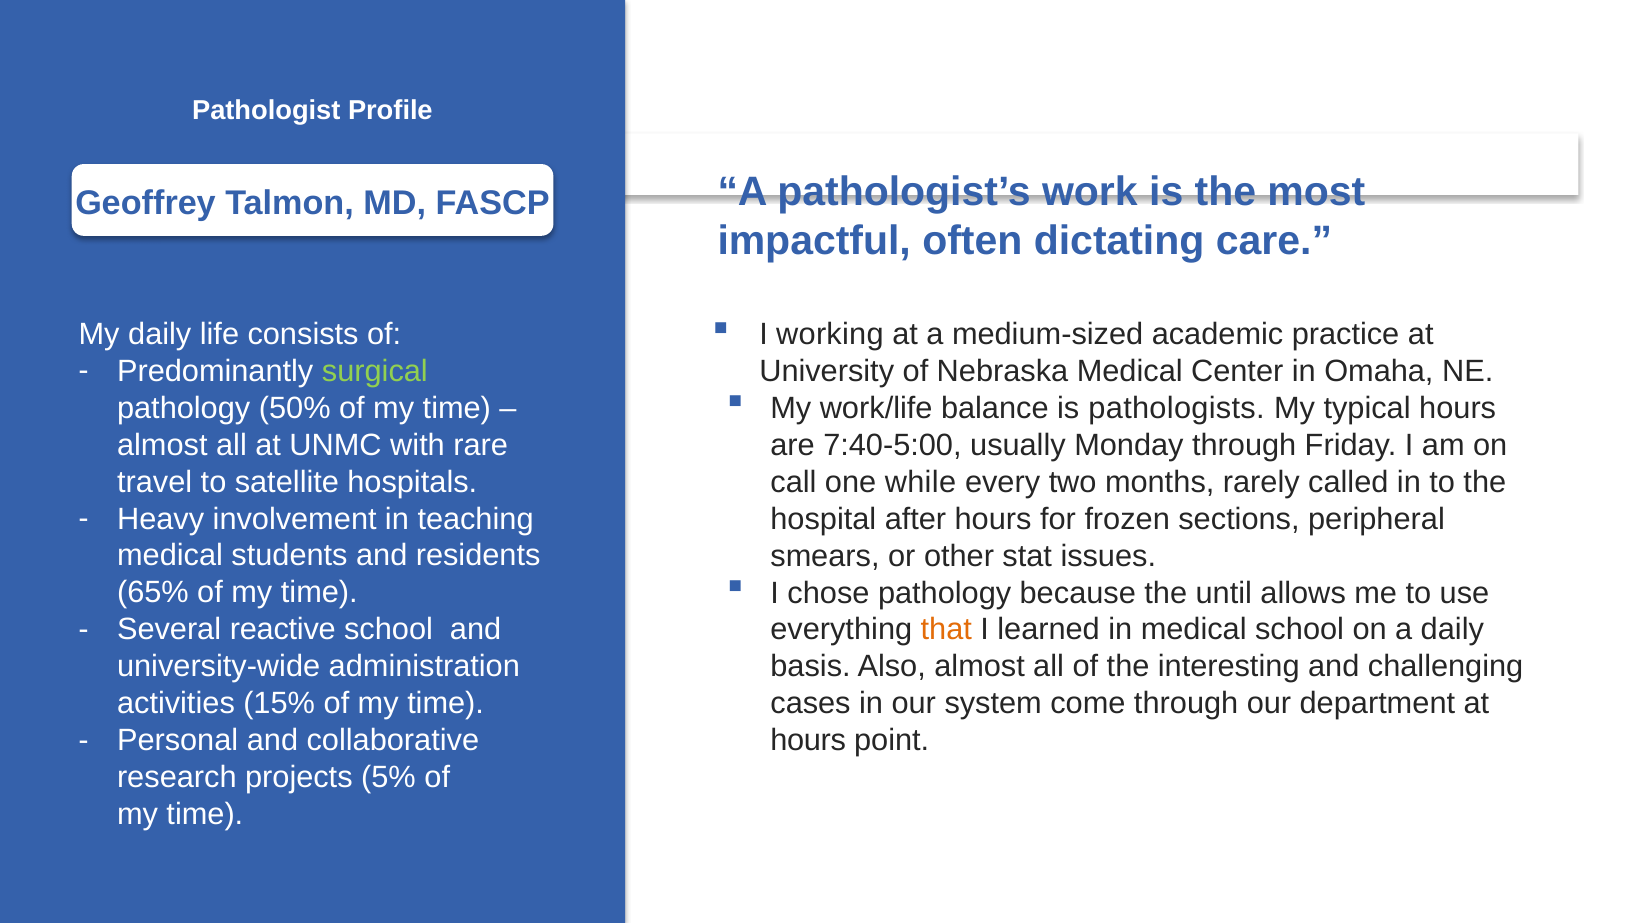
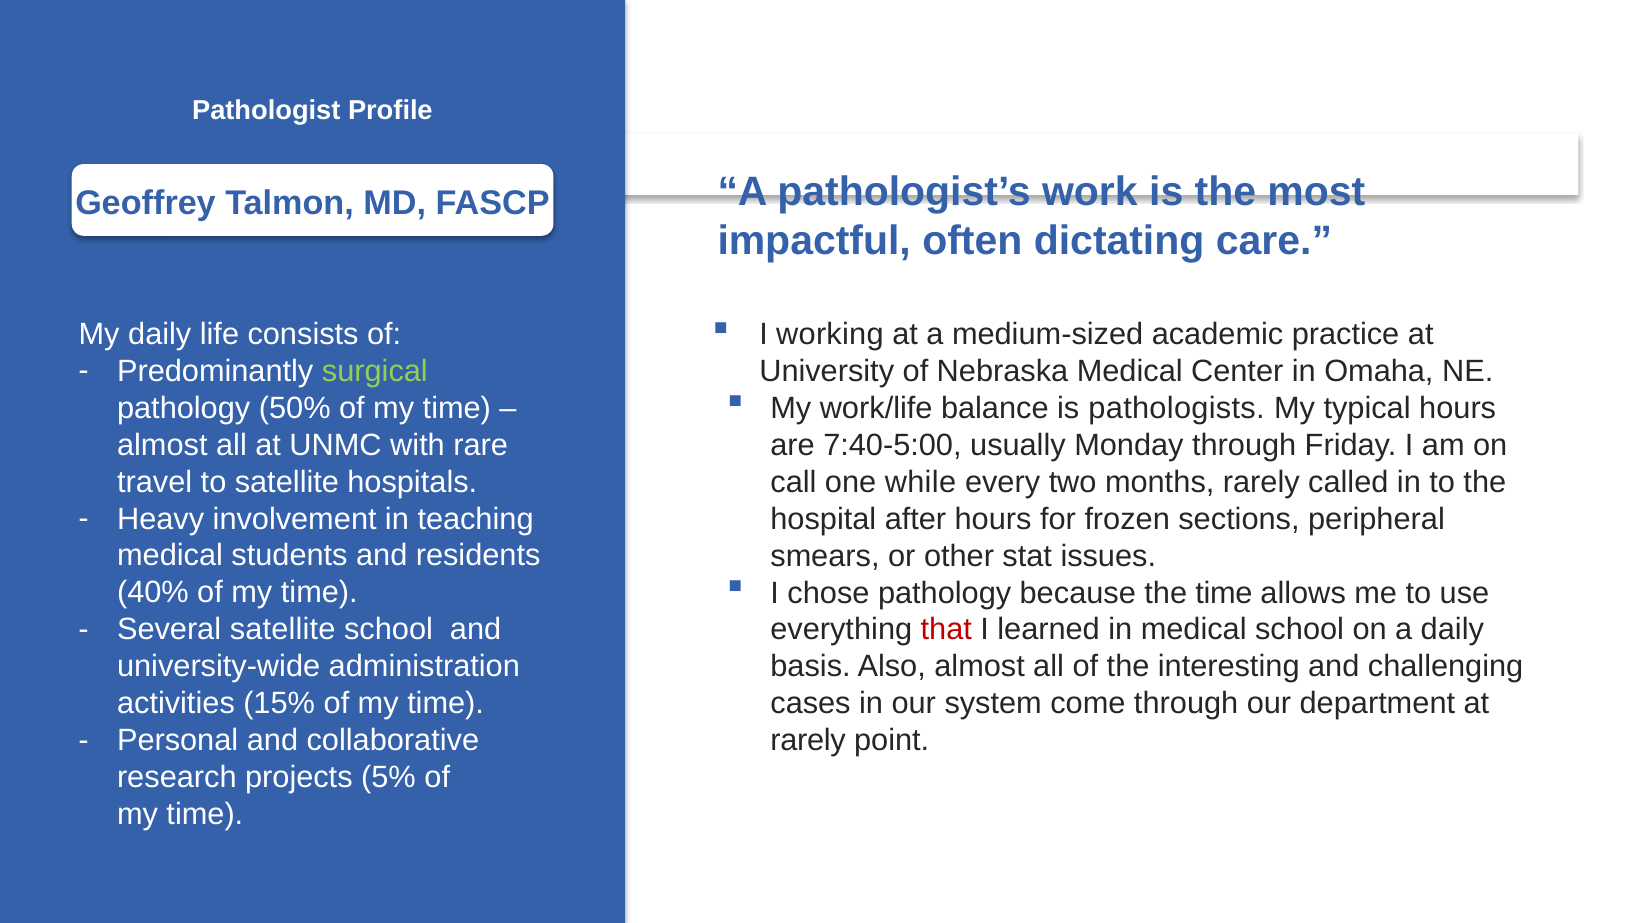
the until: until -> time (1224, 593)
65%: 65% -> 40% (153, 592)
that colour: orange -> red (946, 629)
Several reactive: reactive -> satellite (283, 629)
hours: hours -> rarely (808, 740)
